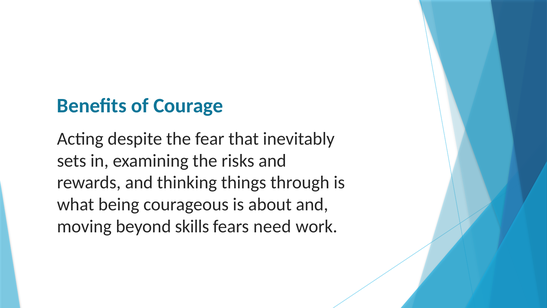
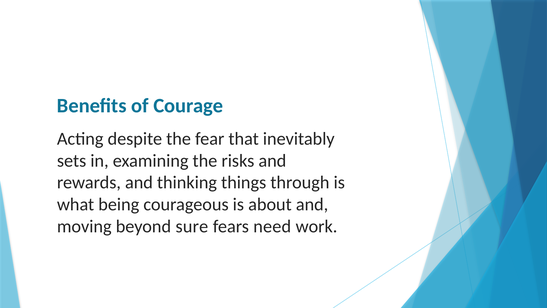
skills: skills -> sure (192, 226)
